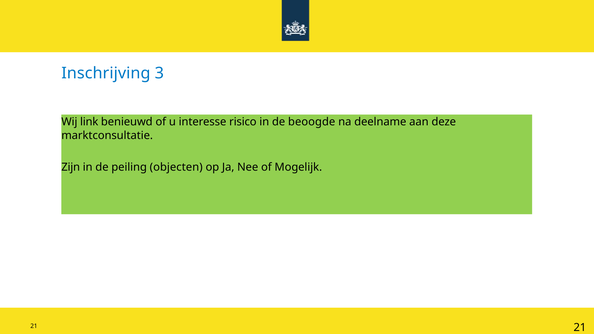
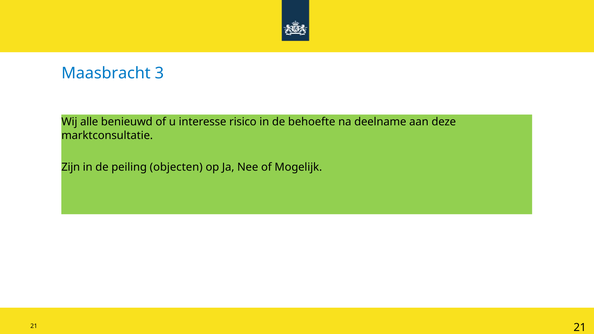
Inschrijving: Inschrijving -> Maasbracht (106, 73)
link: link -> alle (89, 122)
beoogde: beoogde -> behoefte (312, 122)
